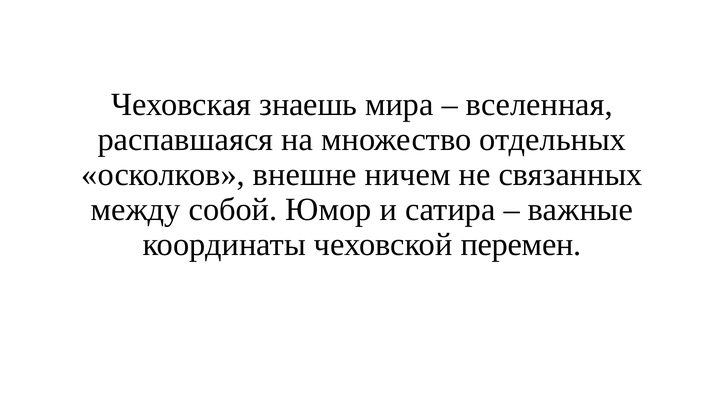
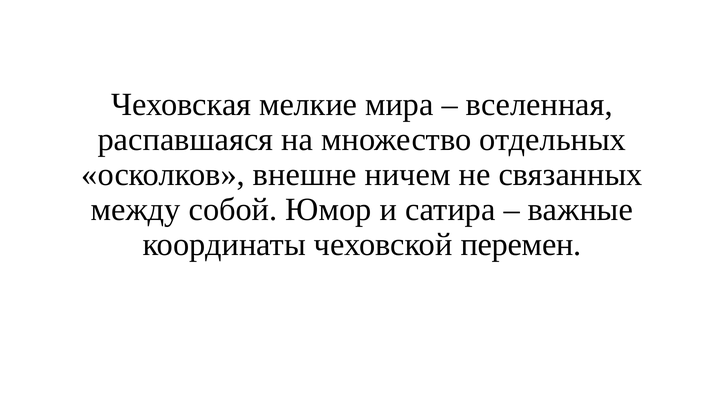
знаешь: знаешь -> мелкие (308, 105)
